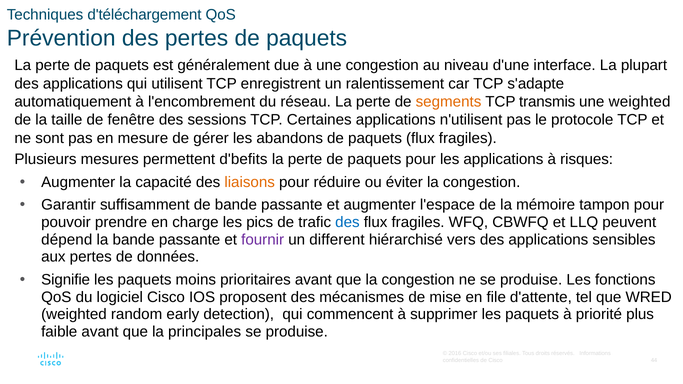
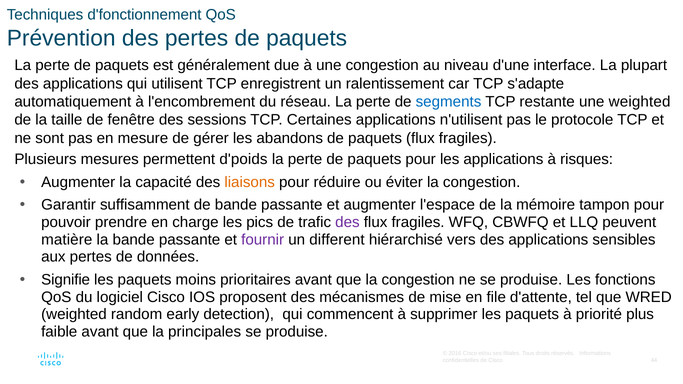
d'téléchargement: d'téléchargement -> d'fonctionnement (144, 15)
segments colour: orange -> blue (449, 102)
transmis: transmis -> restante (547, 102)
d'befits: d'befits -> d'poids (243, 160)
des colour: blue -> purple (347, 222)
dépend: dépend -> matière (67, 240)
